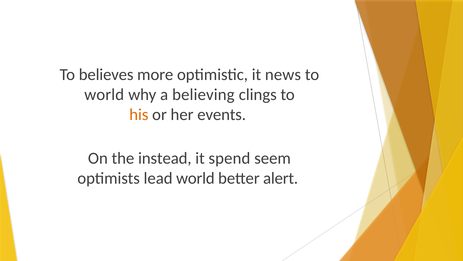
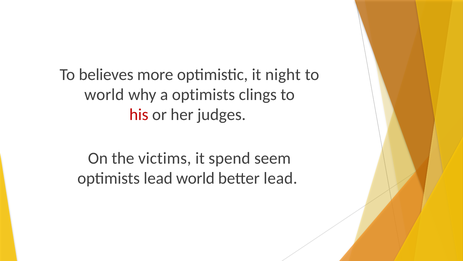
news: news -> night (283, 74)
a believing: believing -> optimists (203, 95)
his colour: orange -> red (139, 115)
events: events -> judges (222, 115)
instead: instead -> victims (165, 158)
better alert: alert -> lead (280, 178)
